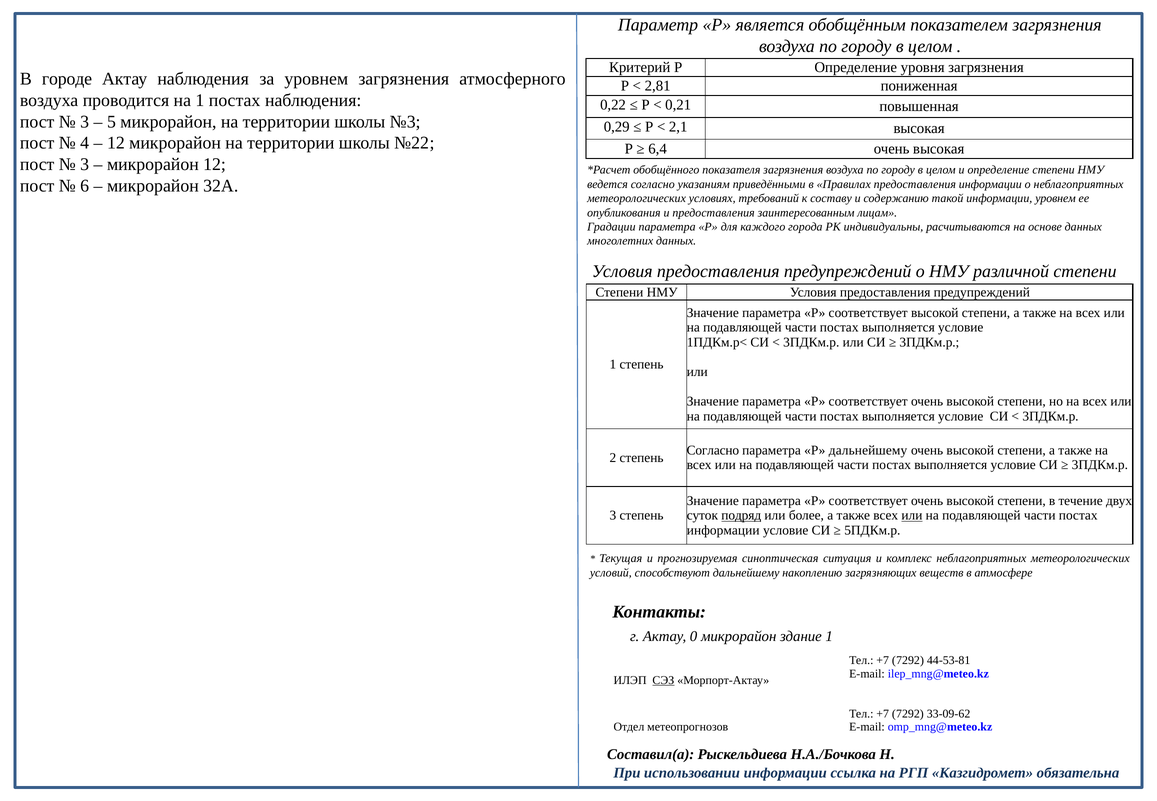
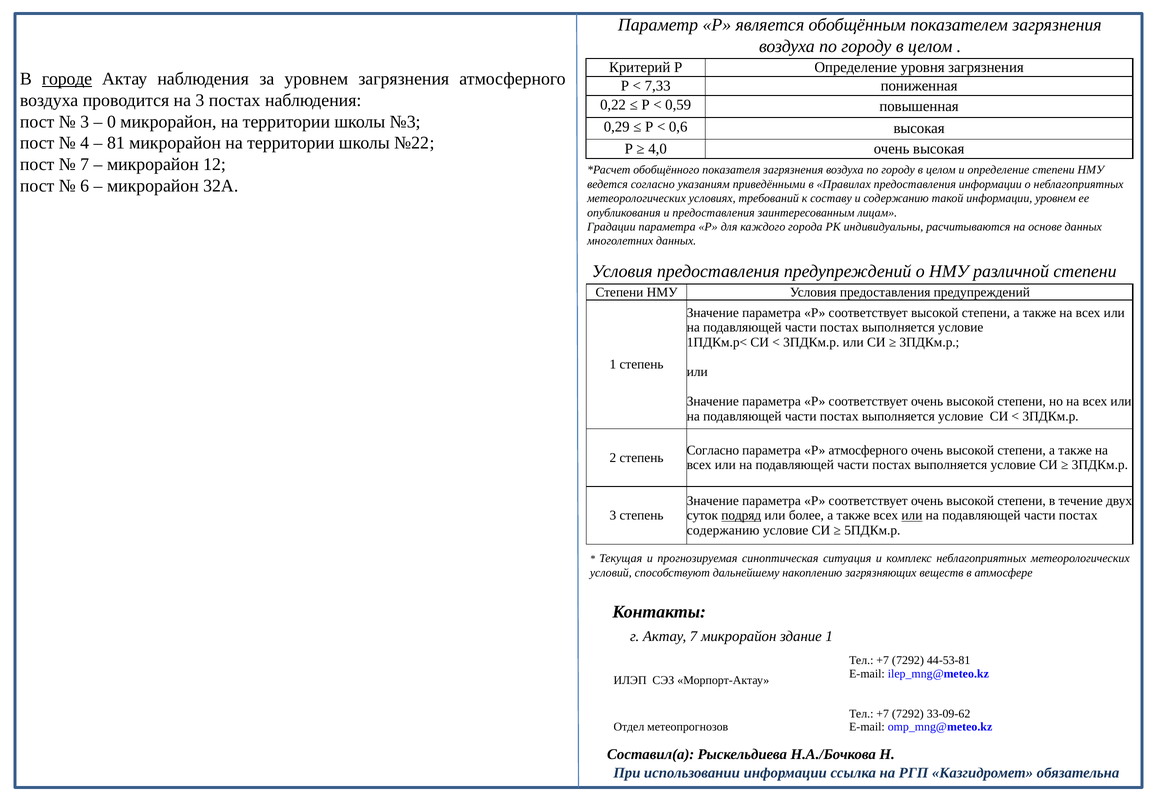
городе underline: none -> present (67, 79)
2,81: 2,81 -> 7,33 (658, 86)
на 1: 1 -> 3 (200, 100)
0,21: 0,21 -> 0,59 (678, 105)
5: 5 -> 0 (111, 122)
2,1: 2,1 -> 0,6 (678, 127)
12: 12 -> 81 (116, 143)
6,4: 6,4 -> 4,0 (658, 149)
3: 3 -> 7 (85, 164)
Р дальнейшему: дальнейшему -> атмосферного (868, 450)
информации: информации -> содержанию (723, 530)
Актау 0: 0 -> 7 (694, 636)
СЭЗ underline: present -> none (663, 680)
